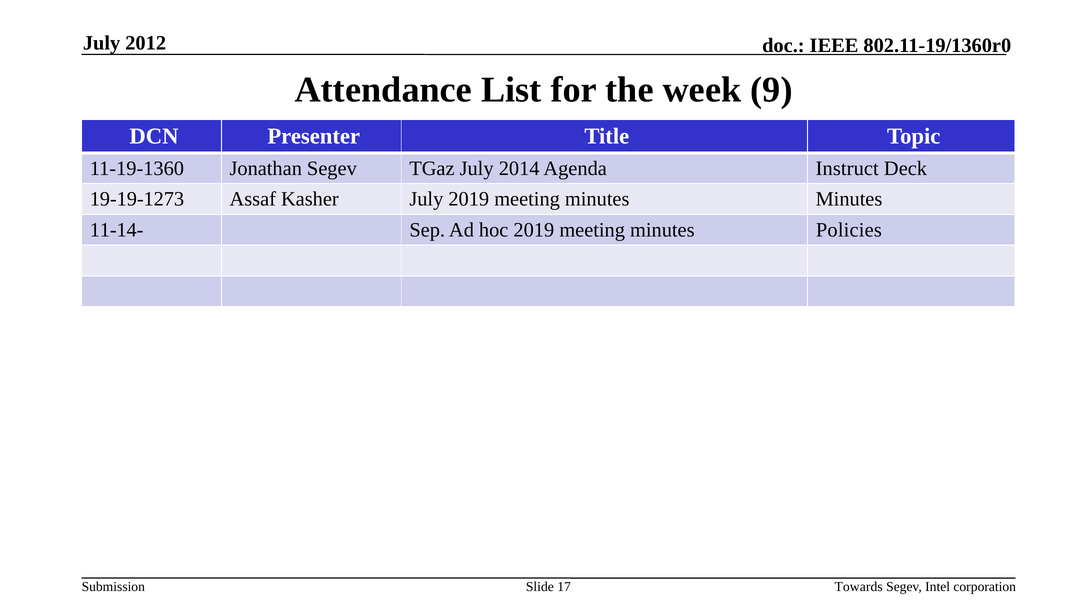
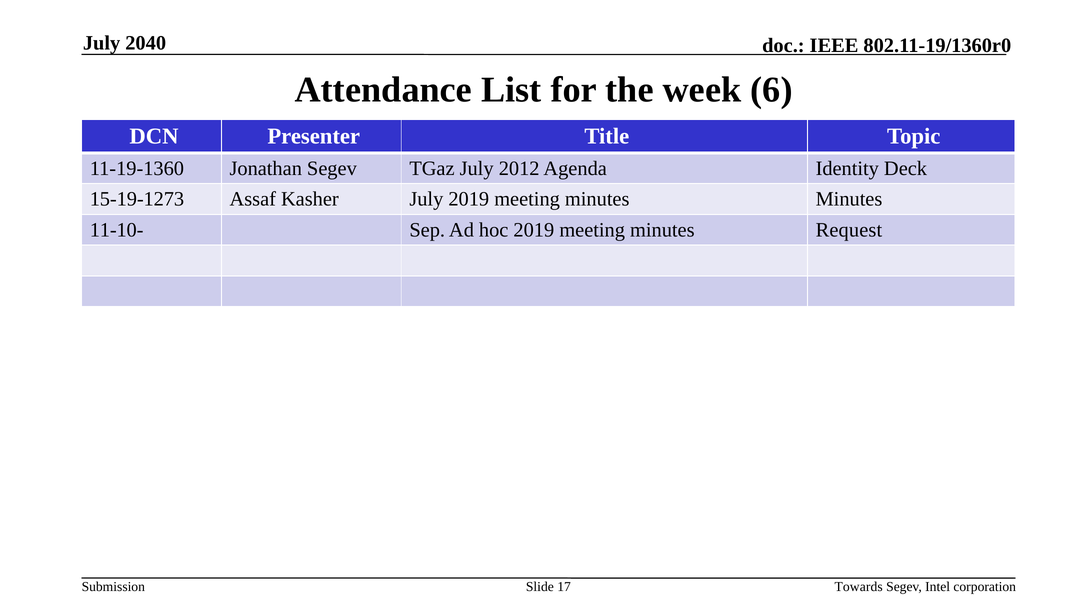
2012: 2012 -> 2040 (146, 43)
9: 9 -> 6 (772, 90)
2014: 2014 -> 2012 (519, 168)
Instruct: Instruct -> Identity (847, 168)
19-19-1273: 19-19-1273 -> 15-19-1273 (137, 199)
11-14-: 11-14- -> 11-10- (117, 230)
Policies: Policies -> Request (849, 230)
